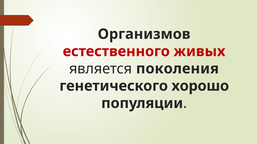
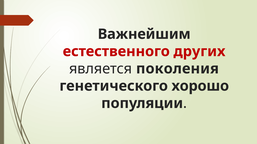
Организмов: Организмов -> Важнейшим (144, 34)
живых: живых -> других (199, 52)
